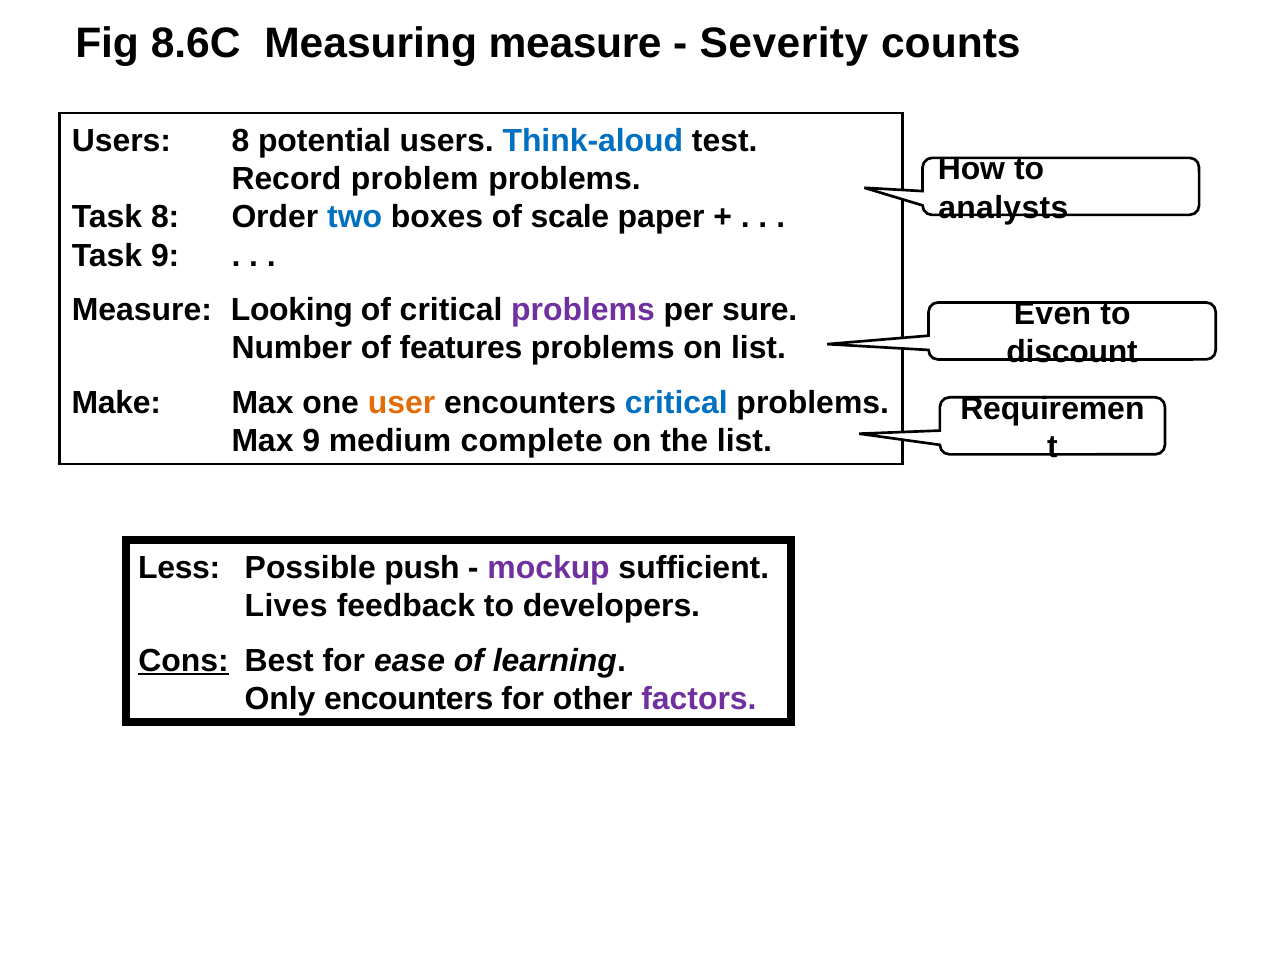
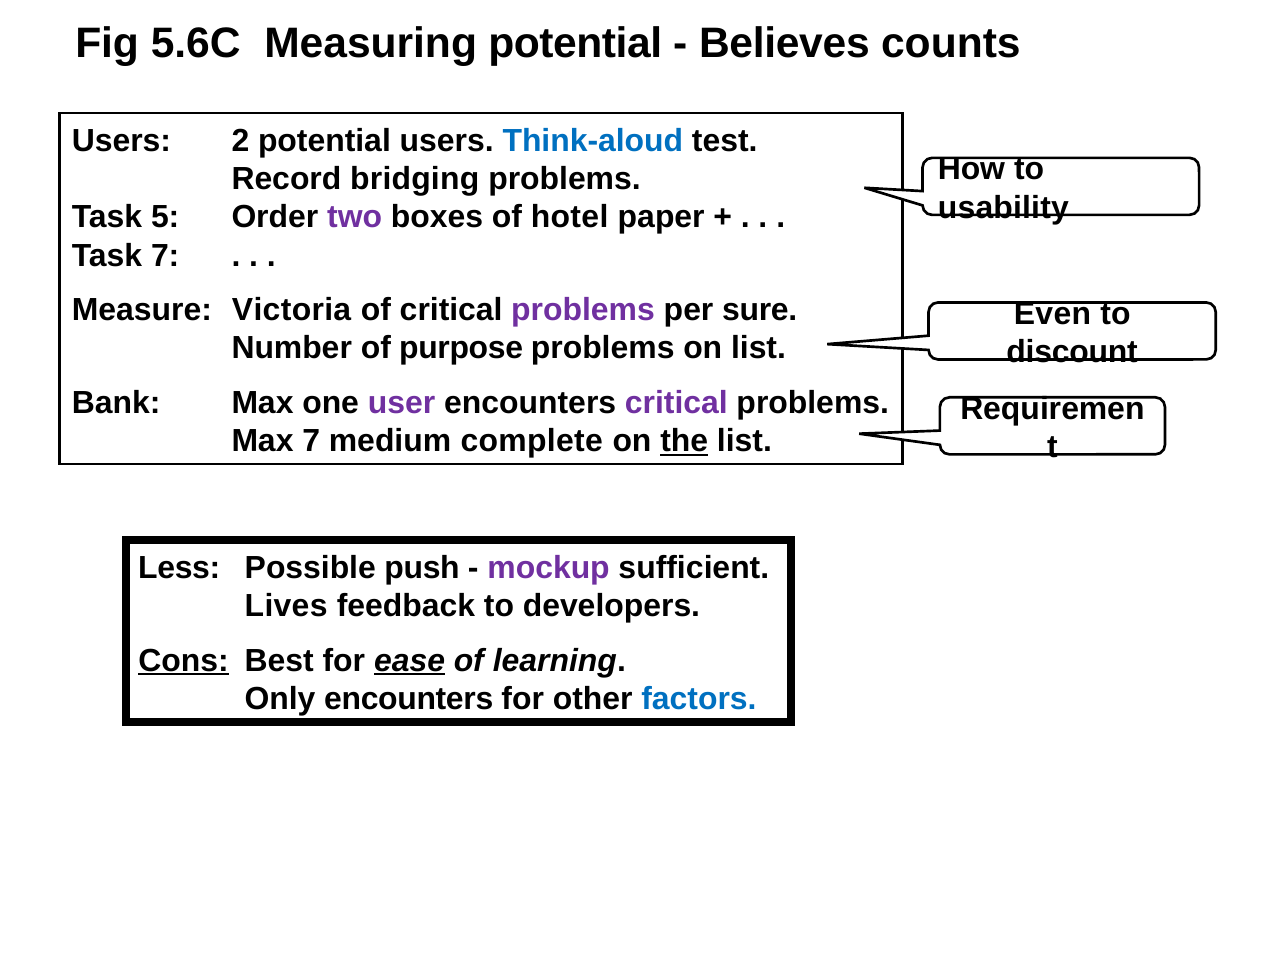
8.6C: 8.6C -> 5.6C (196, 43)
Measuring measure: measure -> potential (575, 43)
Severity: Severity -> Believes (784, 43)
Users 8: 8 -> 2 (240, 141)
problem: problem -> bridging (415, 179)
analysts: analysts -> usability (1003, 208)
Task 8: 8 -> 5 (165, 217)
two colour: blue -> purple (355, 217)
scale: scale -> hotel (570, 217)
Task 9: 9 -> 7 (165, 256)
Looking: Looking -> Victoria (292, 310)
features: features -> purpose (461, 348)
Make: Make -> Bank (116, 403)
user colour: orange -> purple (402, 403)
critical colour: blue -> purple (676, 403)
Max 9: 9 -> 7 (311, 441)
the underline: none -> present (684, 441)
ease underline: none -> present (410, 660)
factors colour: purple -> blue (699, 699)
